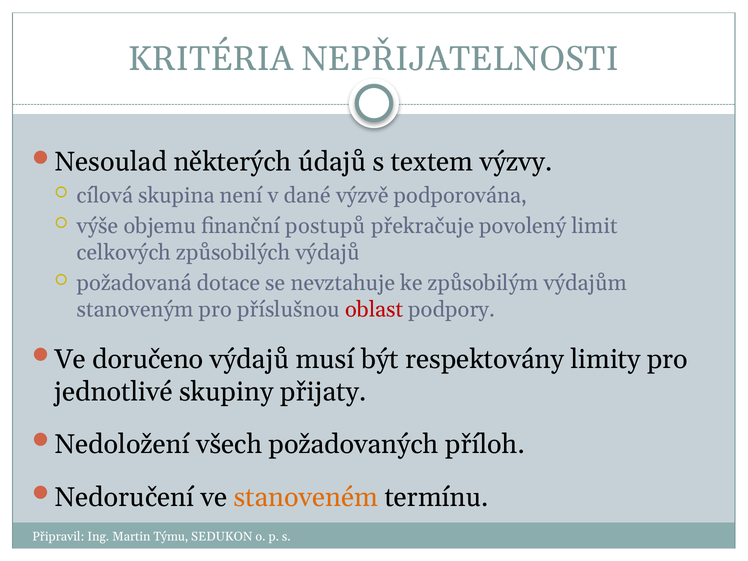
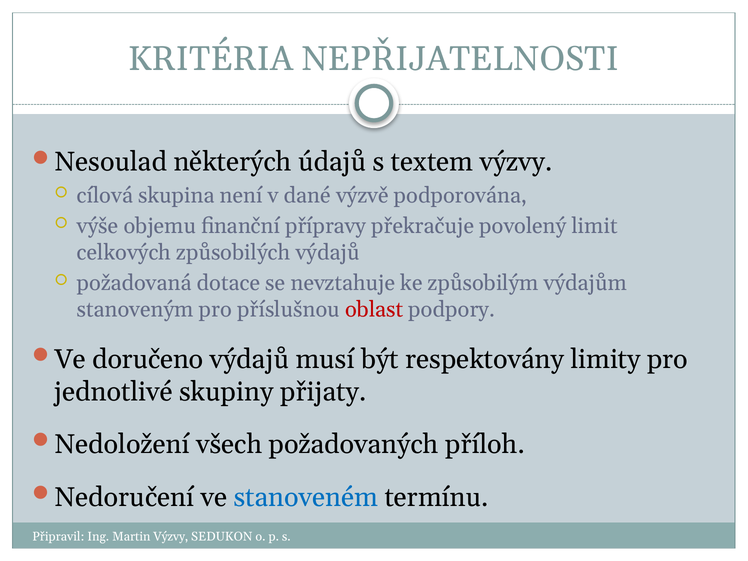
postupů: postupů -> přípravy (326, 226)
stanoveném colour: orange -> blue (306, 497)
Martin Týmu: Týmu -> Výzvy (171, 536)
